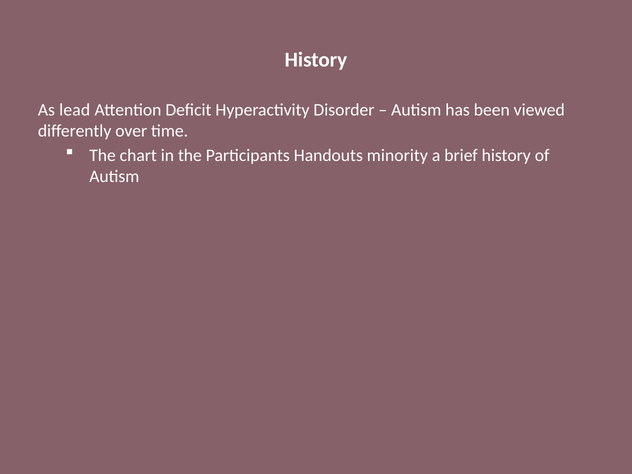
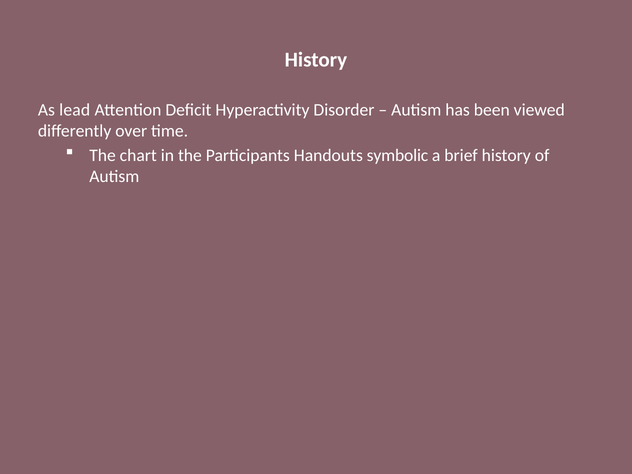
minority: minority -> symbolic (397, 155)
